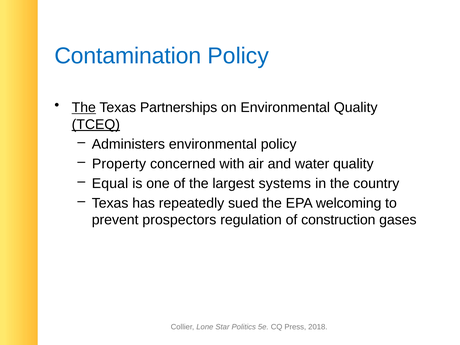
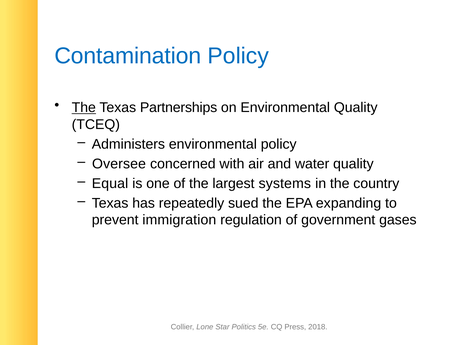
TCEQ underline: present -> none (96, 124)
Property: Property -> Oversee (119, 164)
welcoming: welcoming -> expanding (349, 203)
prospectors: prospectors -> immigration (179, 220)
construction: construction -> government (338, 220)
